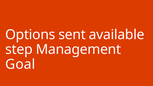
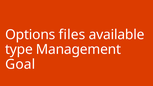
sent: sent -> files (72, 35)
step: step -> type (19, 49)
